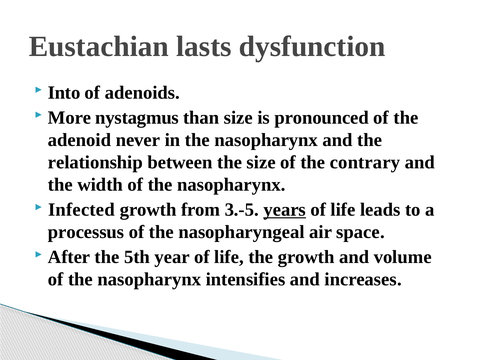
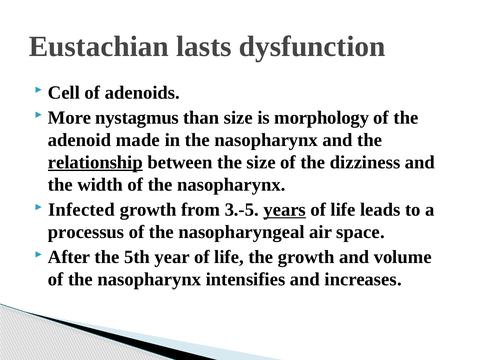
Into: Into -> Cell (64, 93)
pronounced: pronounced -> morphology (322, 118)
never: never -> made (138, 140)
relationship underline: none -> present (95, 162)
contrary: contrary -> dizziness (365, 162)
